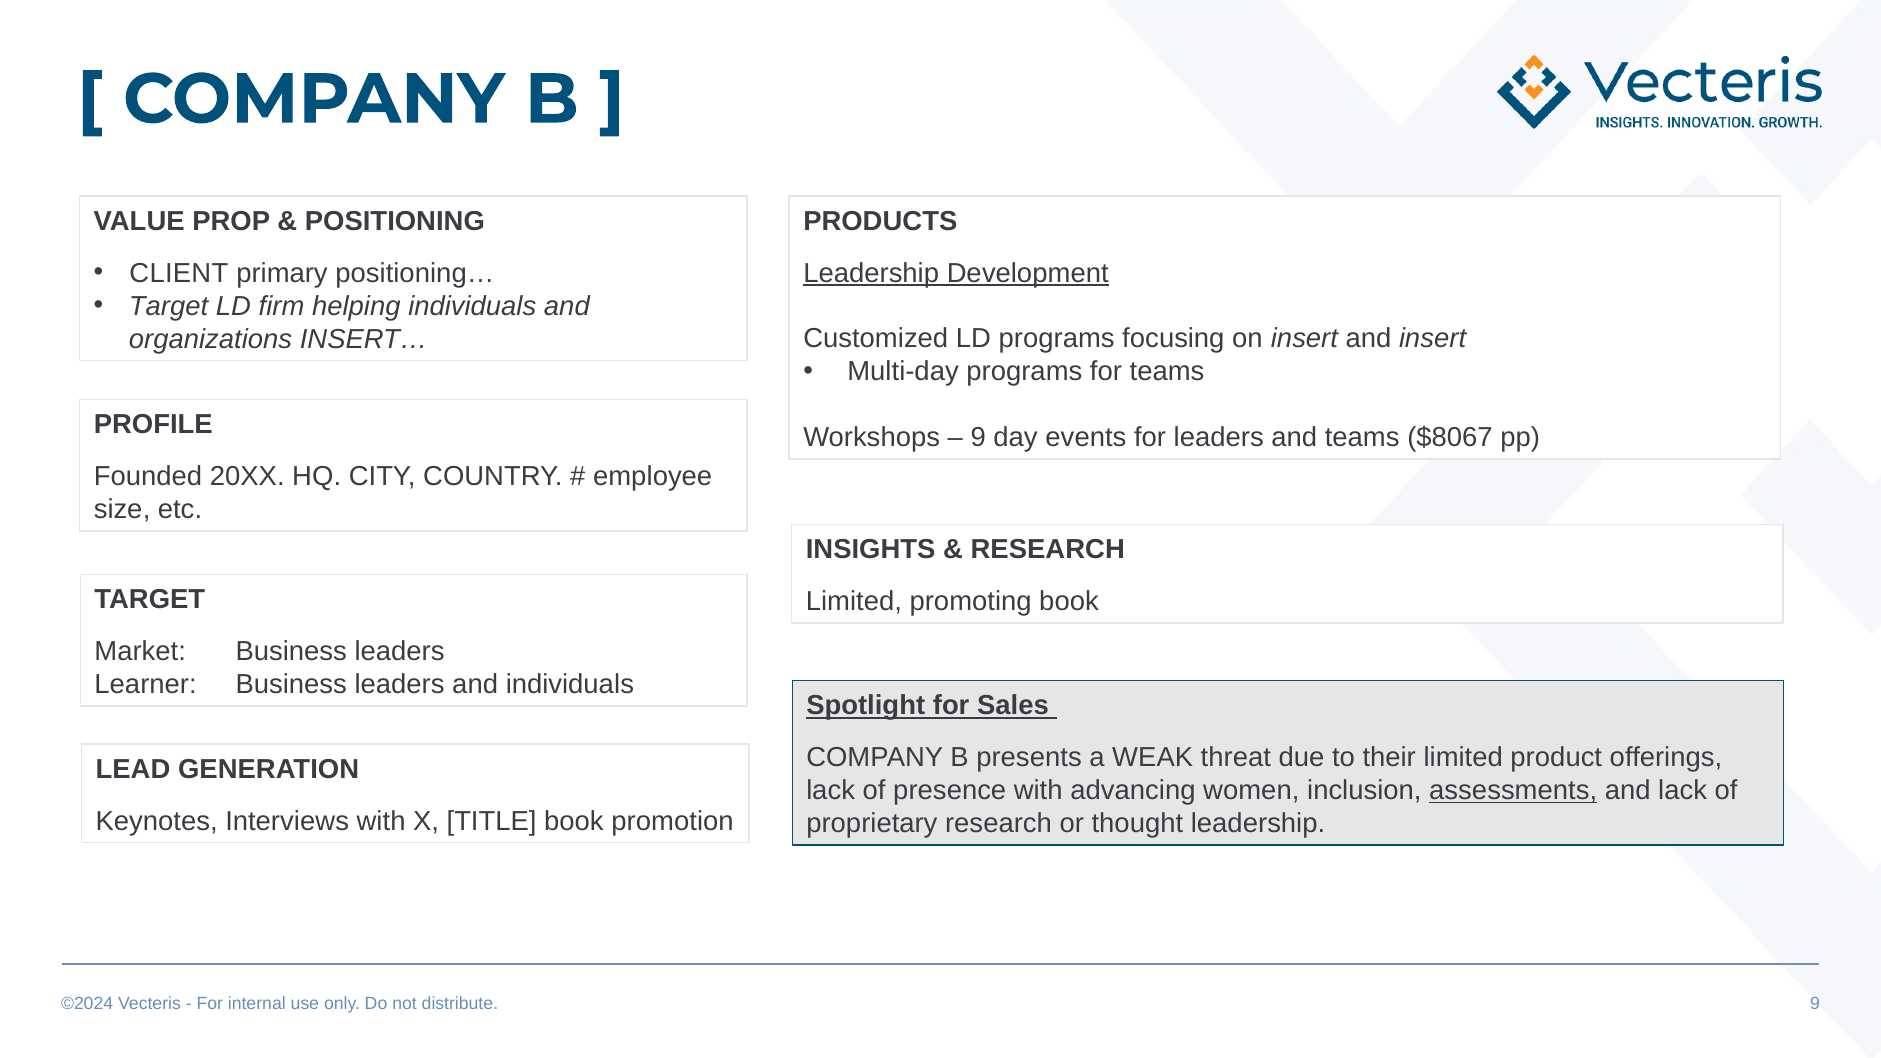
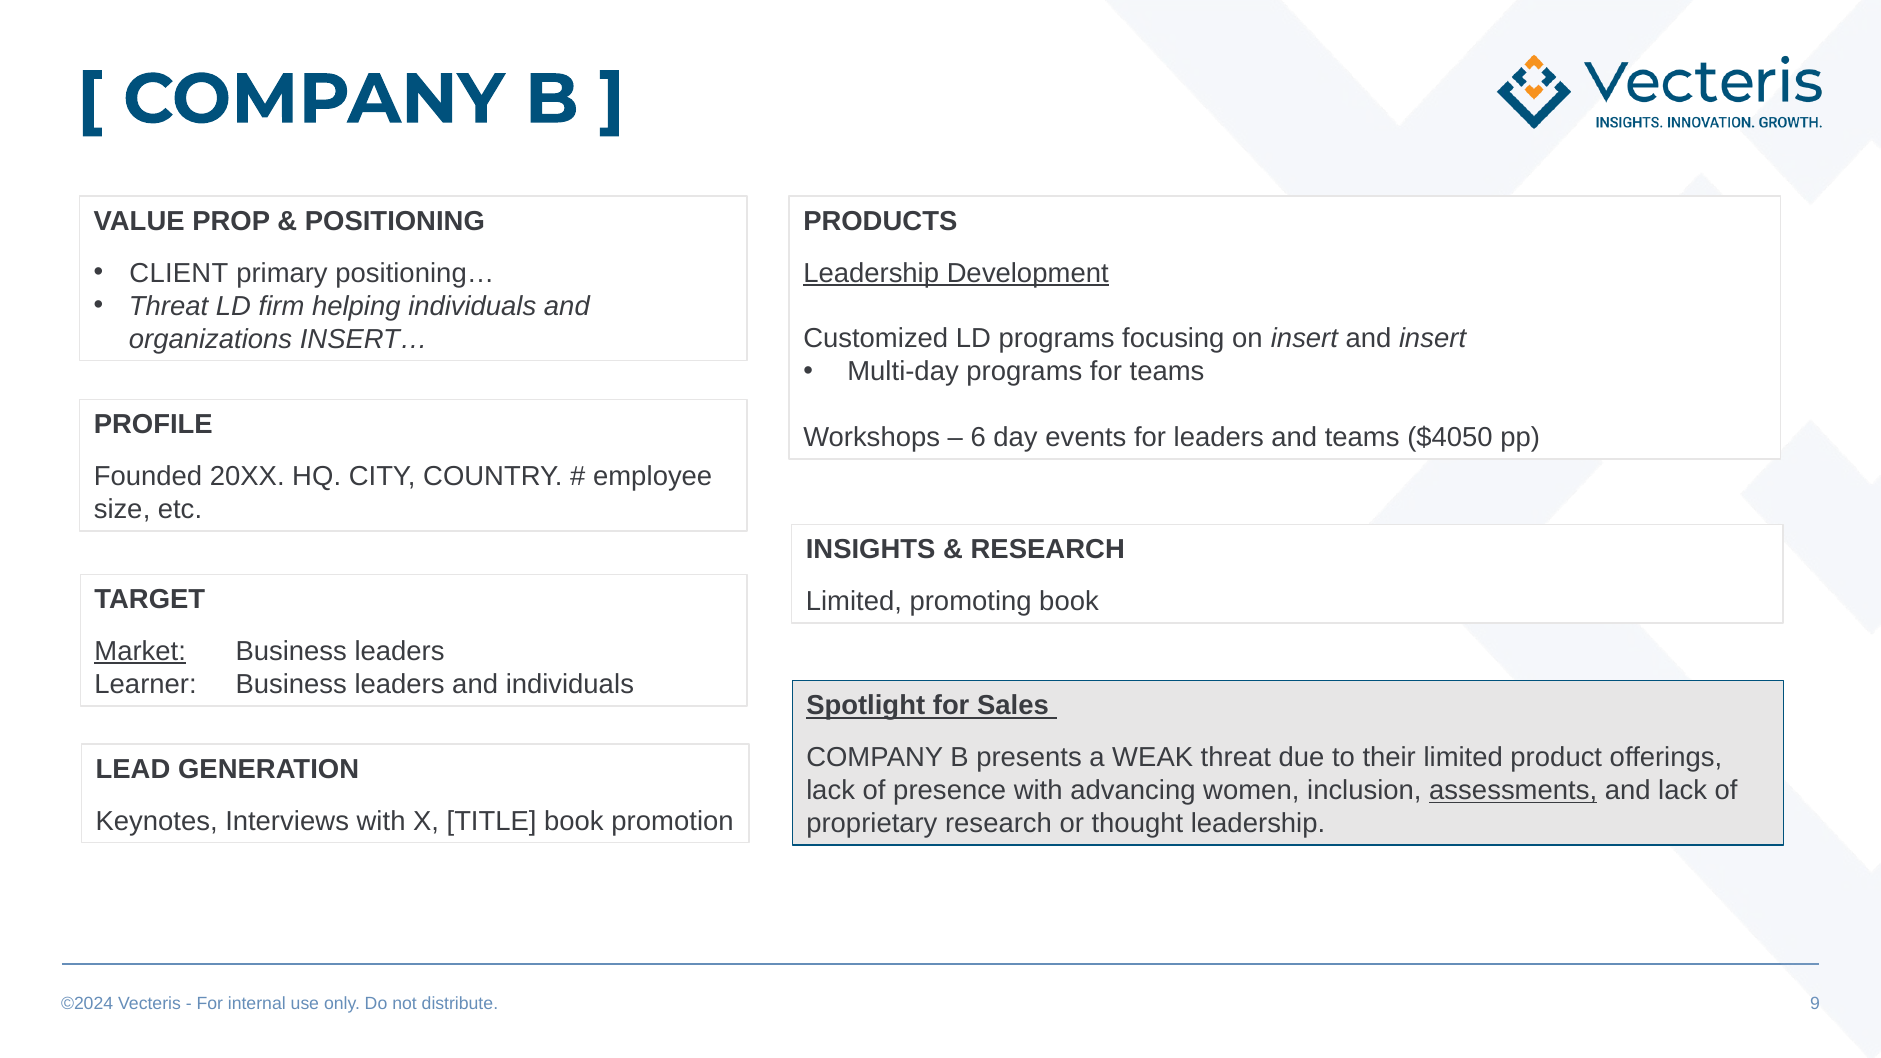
Target: Target -> Threat (169, 306)
9: 9 -> 6 (978, 438)
$8067: $8067 -> $4050 (1450, 438)
Market underline: none -> present (140, 652)
